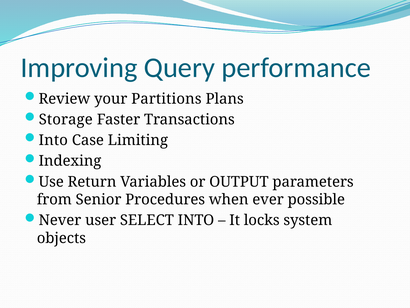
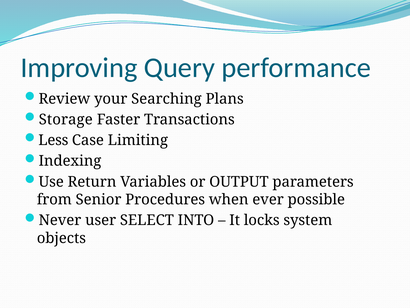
Partitions: Partitions -> Searching (166, 99)
Into: Into -> Less (53, 140)
